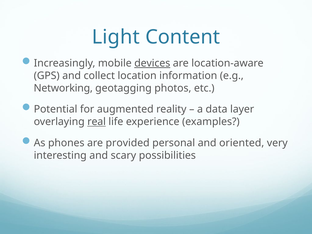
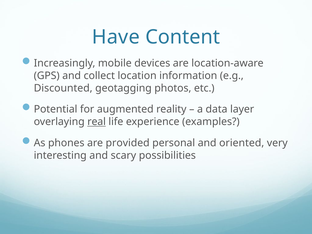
Light: Light -> Have (116, 37)
devices underline: present -> none (152, 63)
Networking: Networking -> Discounted (63, 88)
